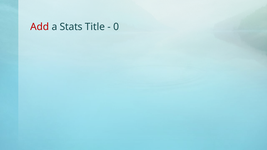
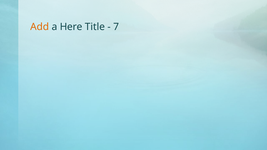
Add colour: red -> orange (40, 27)
Stats: Stats -> Here (71, 27)
0: 0 -> 7 (116, 27)
